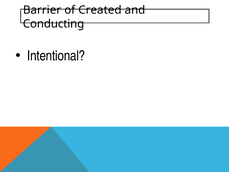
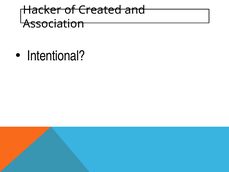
Barrier: Barrier -> Hacker (42, 10)
Conducting: Conducting -> Association (54, 24)
